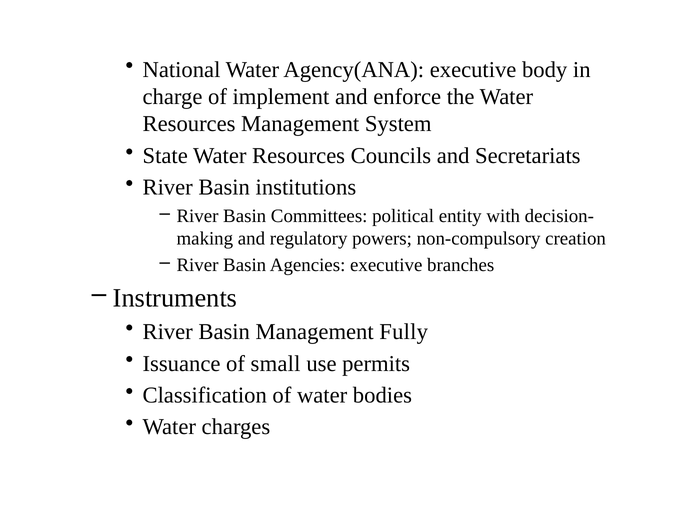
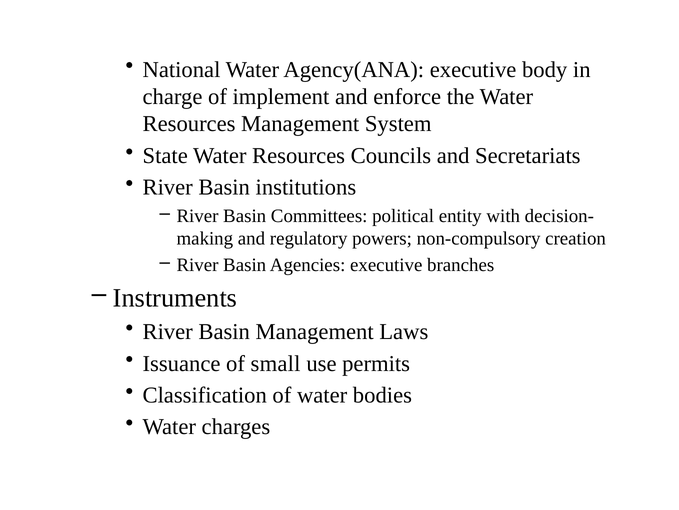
Fully: Fully -> Laws (404, 331)
